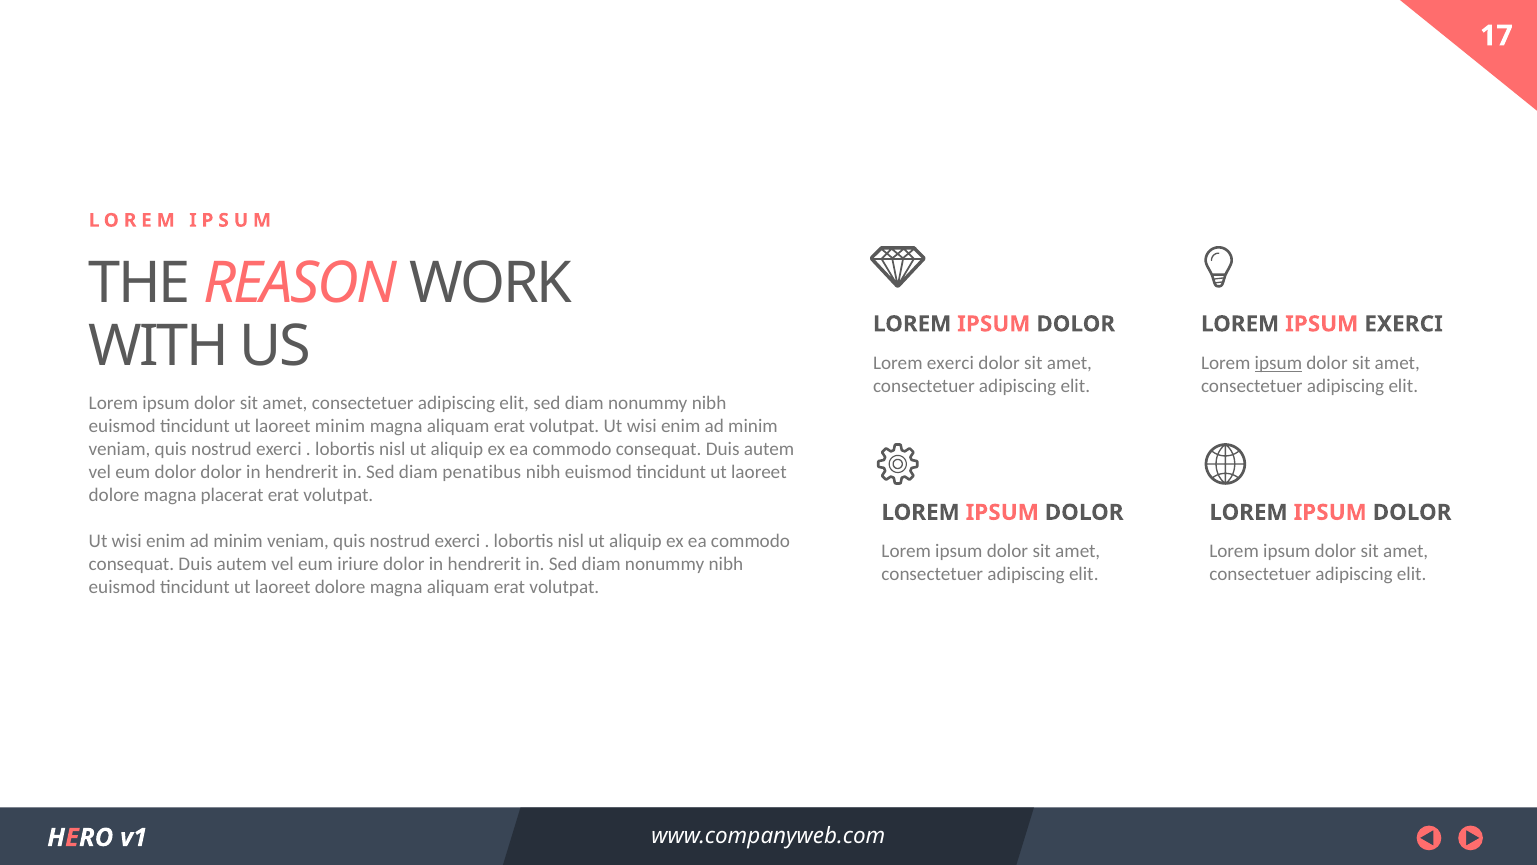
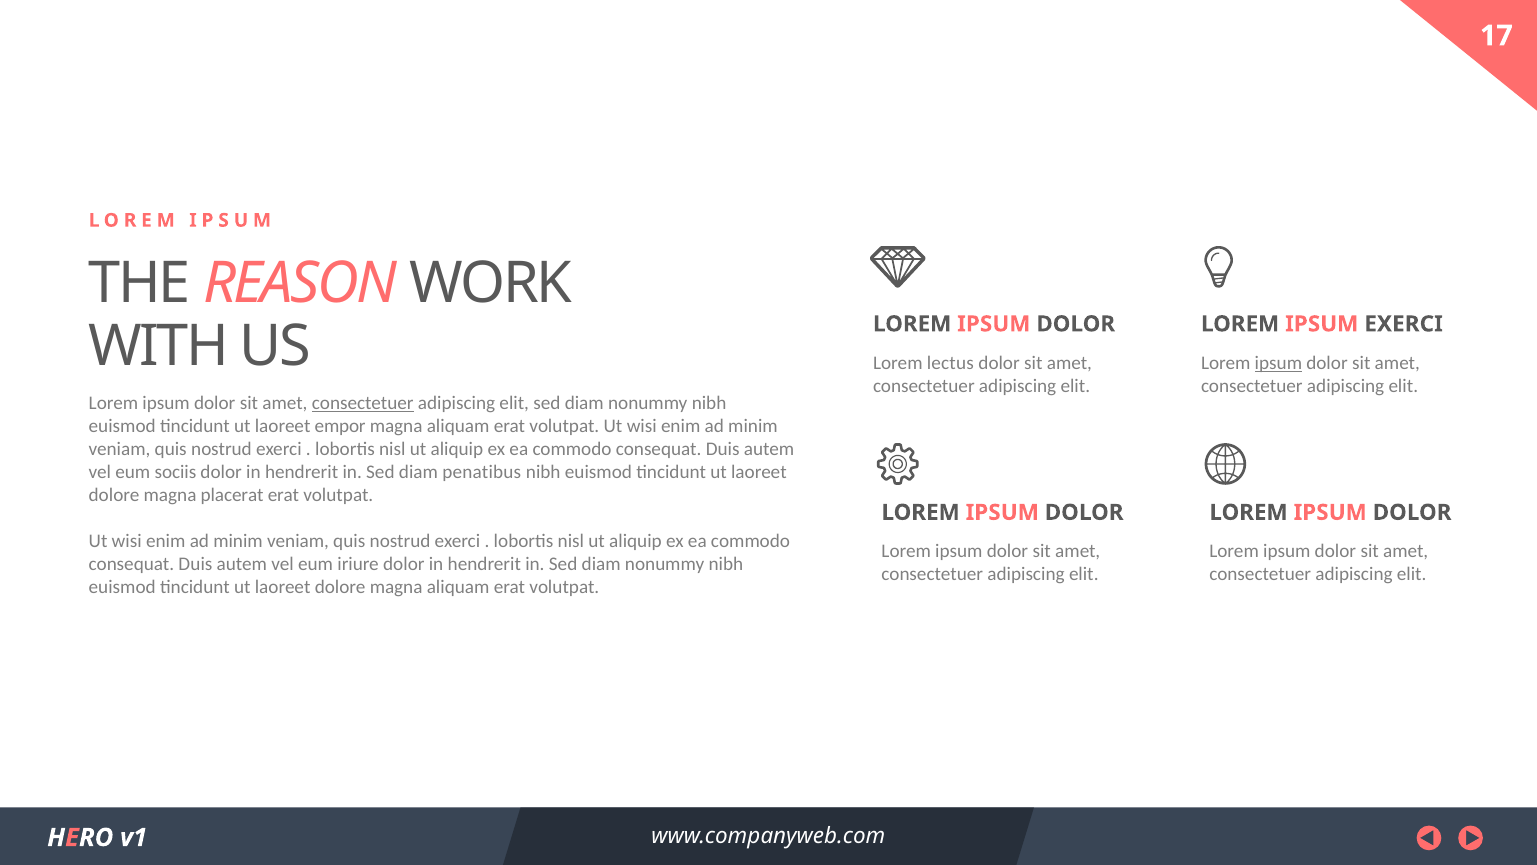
Lorem exerci: exerci -> lectus (950, 363)
consectetuer underline: none -> present (363, 403)
laoreet minim: minim -> empor (340, 426)
eum dolor: dolor -> sociis (175, 472)
